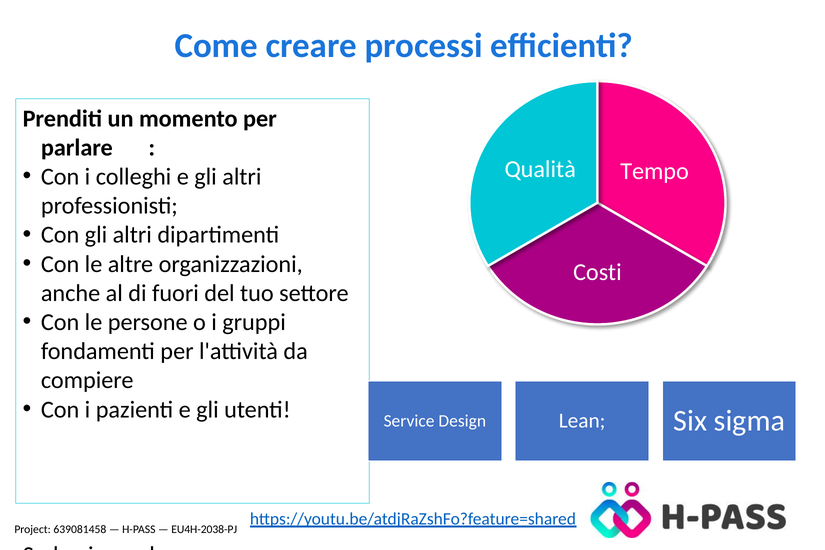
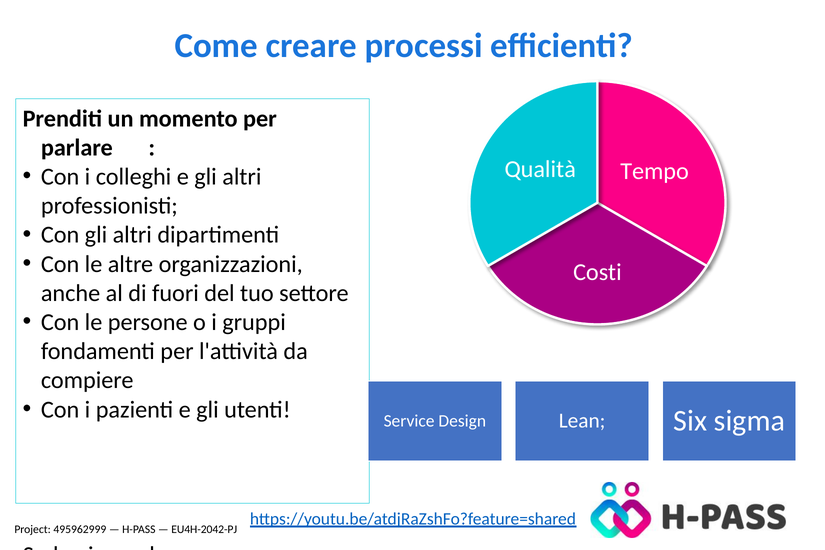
639081458: 639081458 -> 495962999 (80, 529)
EU4H-2038-PJ: EU4H-2038-PJ -> EU4H-2042-PJ (204, 529)
